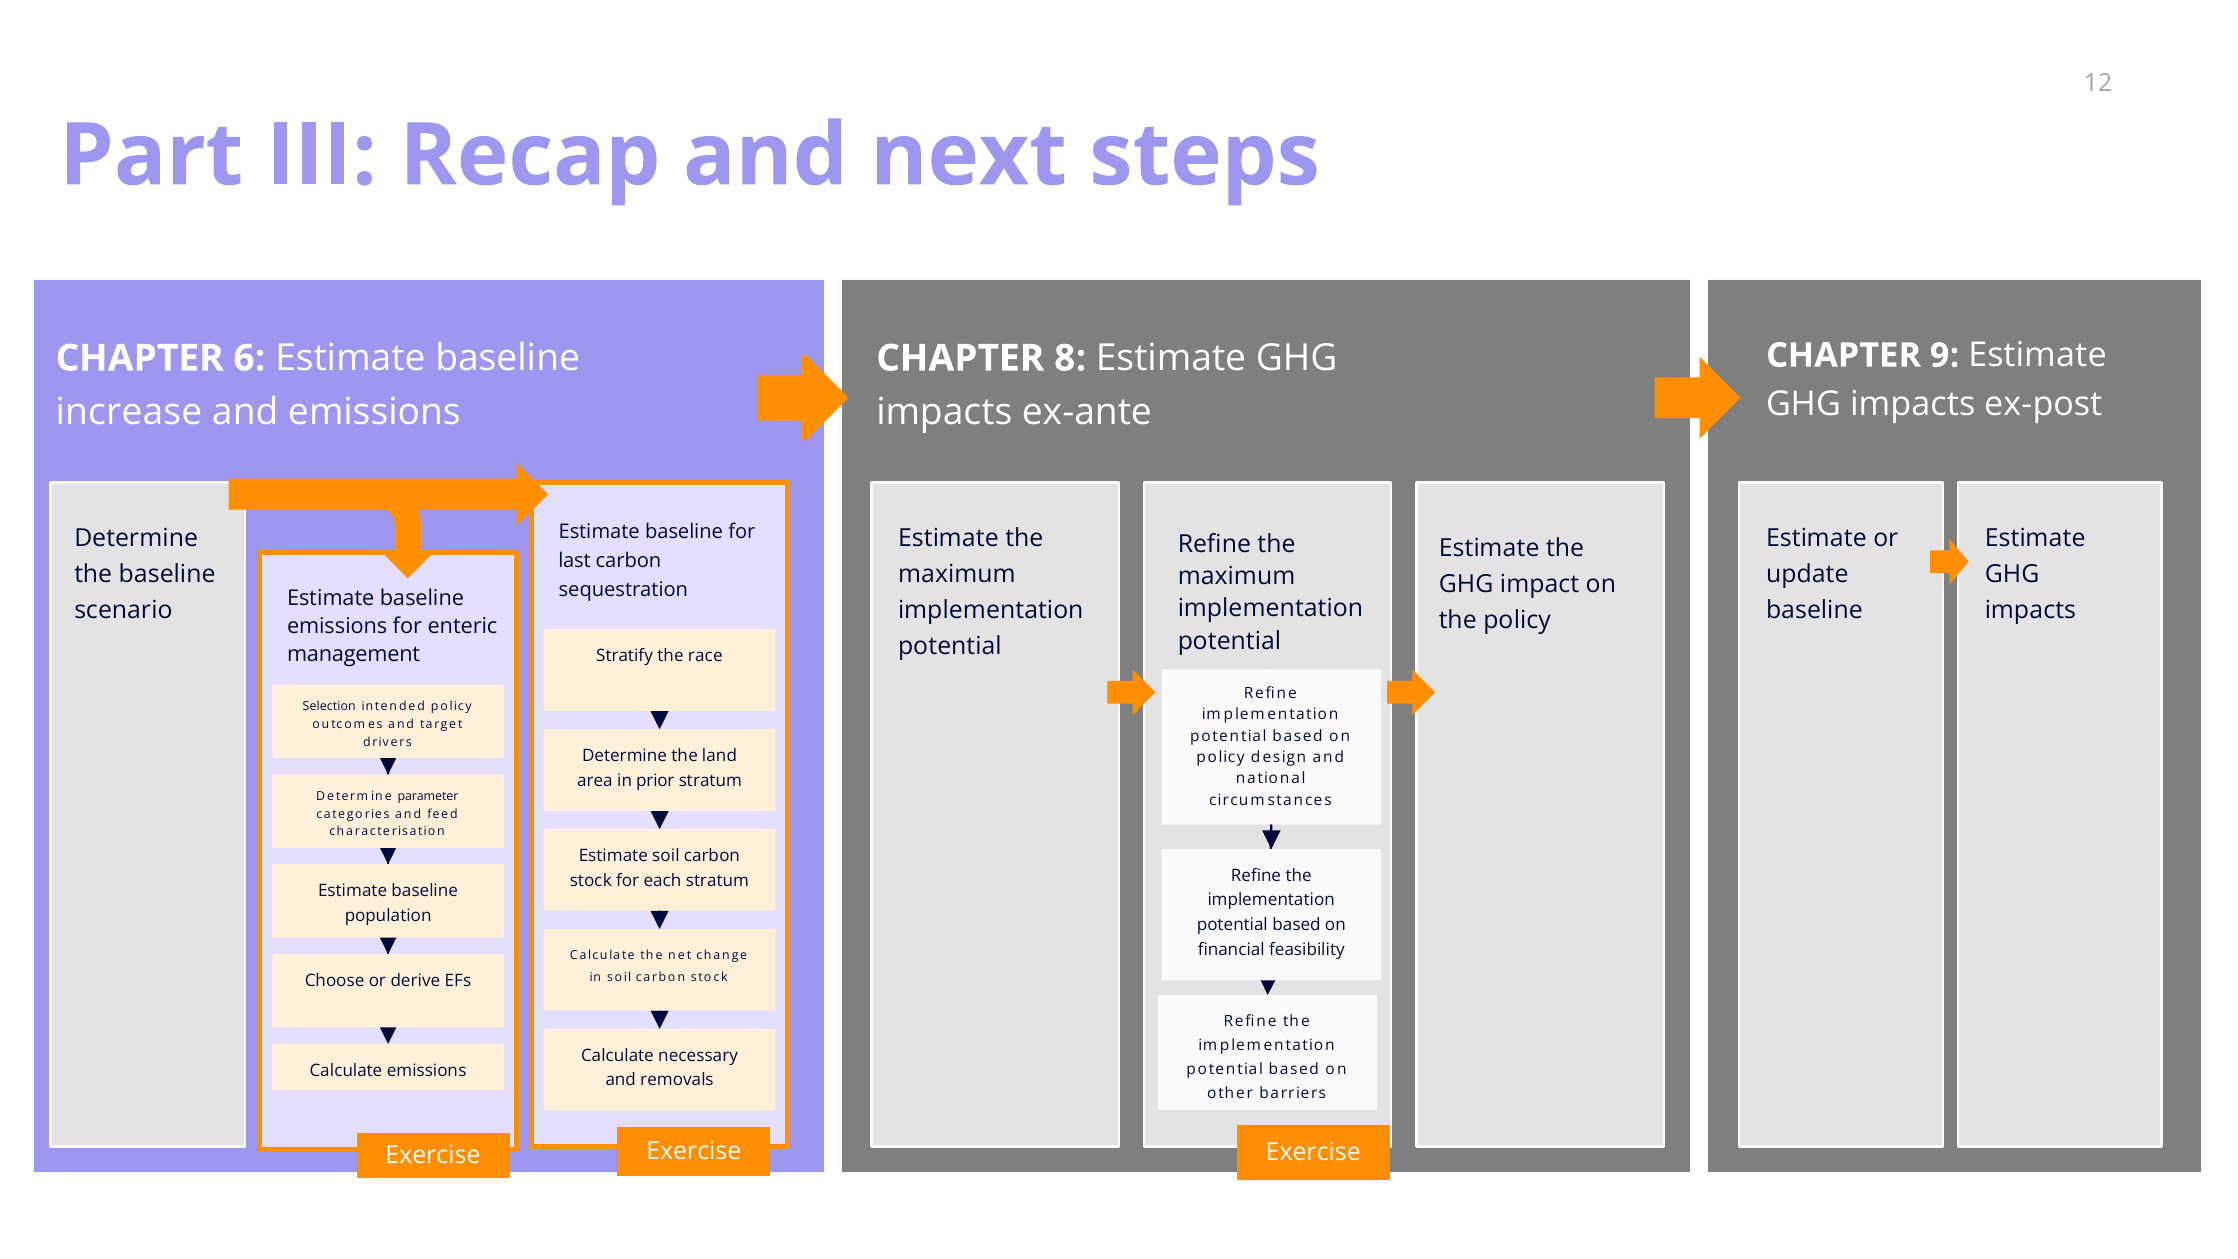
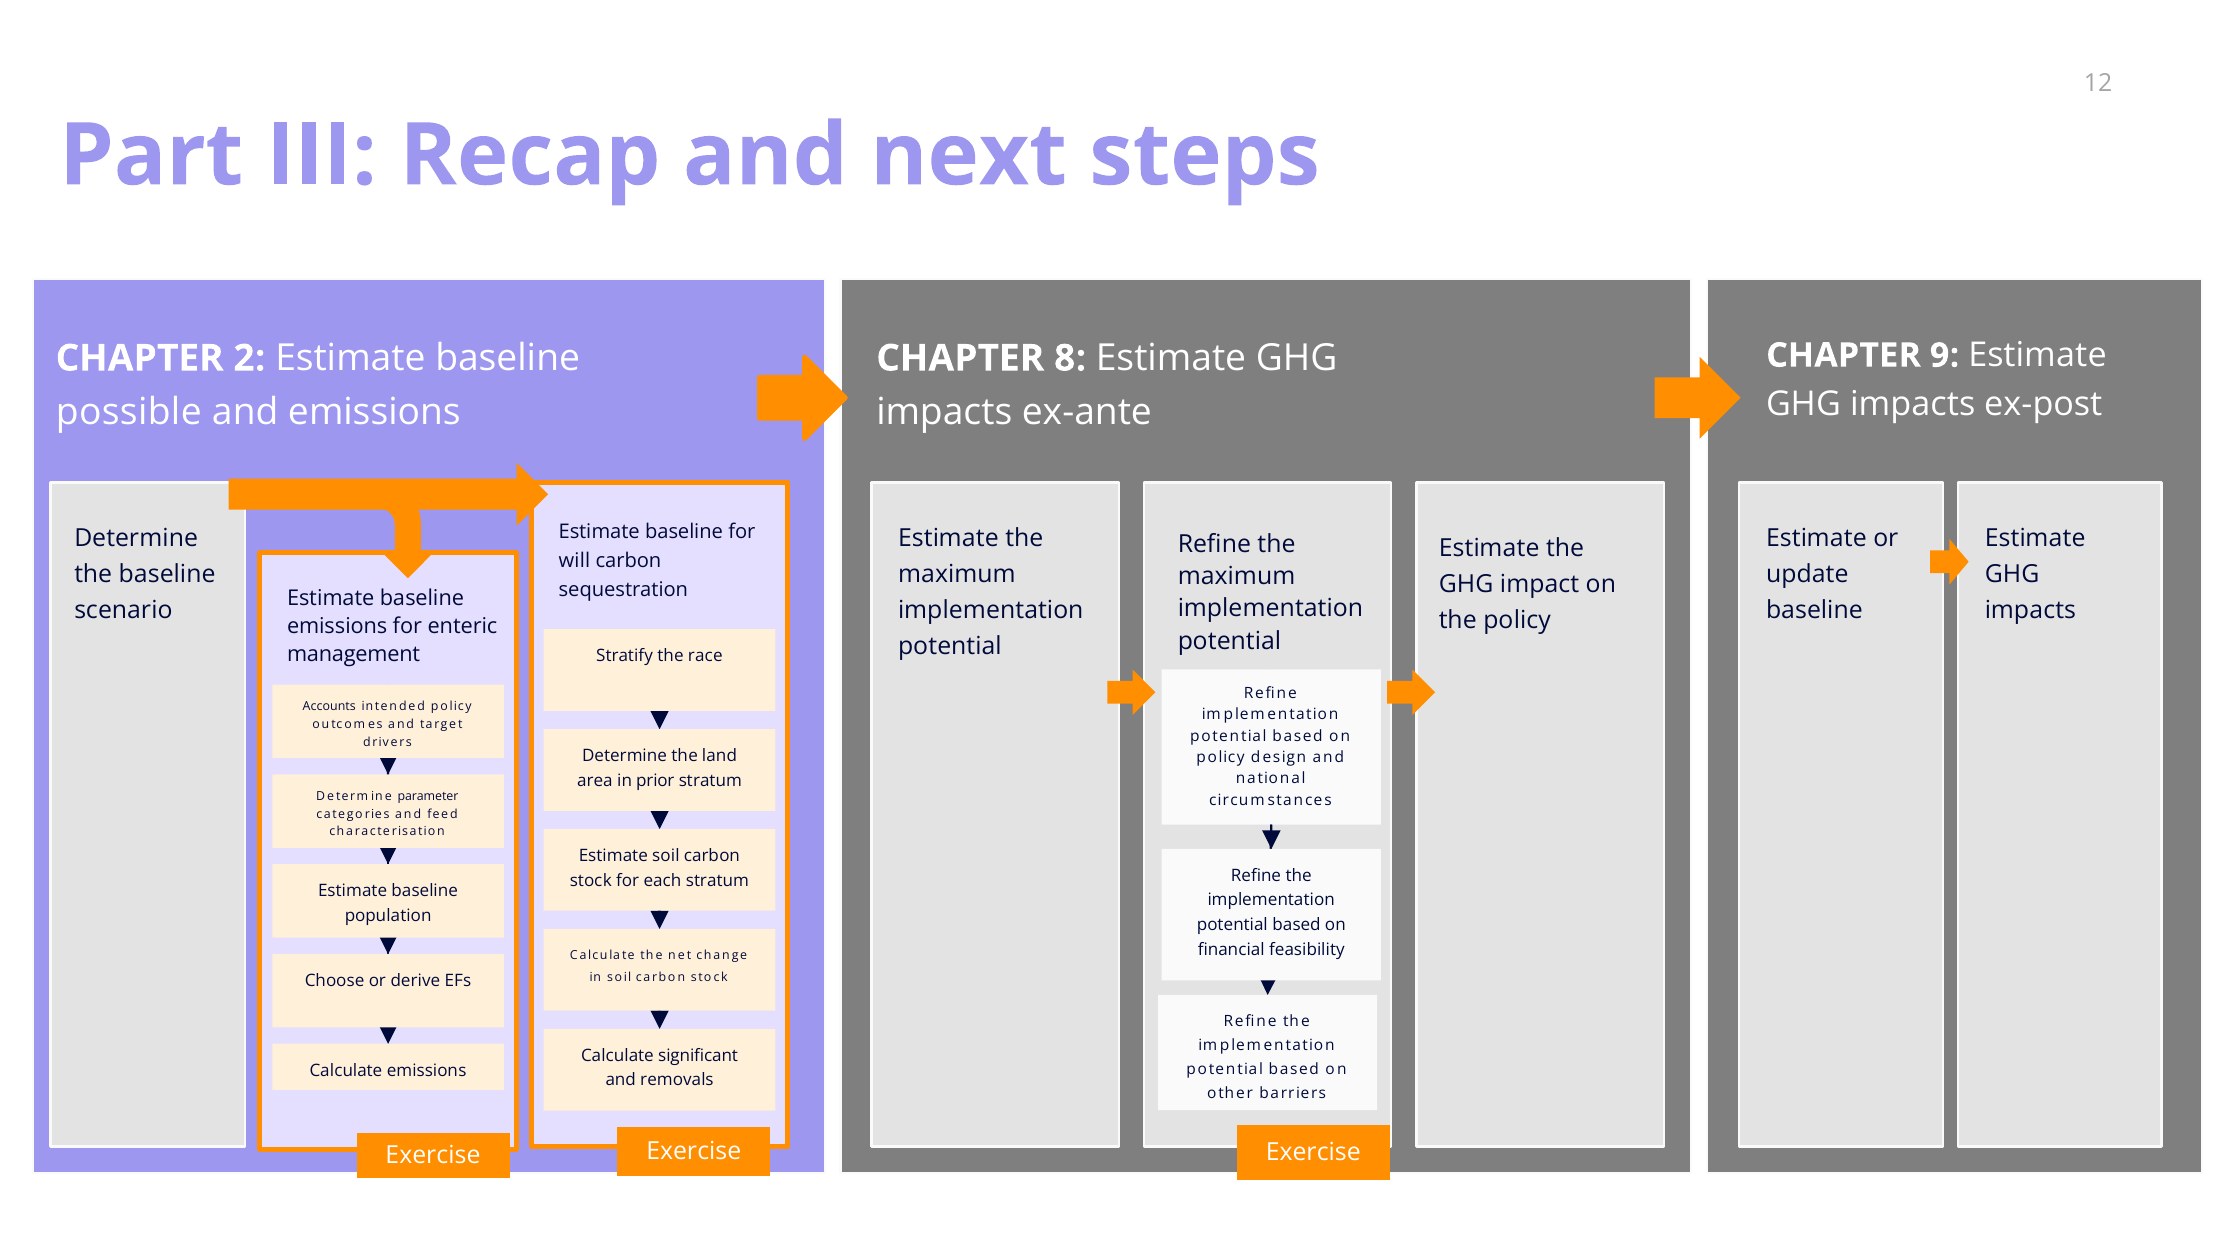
6: 6 -> 2 (249, 358)
increase: increase -> possible (129, 412)
last: last -> will (574, 561)
Selection: Selection -> Accounts (329, 706)
necessary: necessary -> significant (698, 1056)
